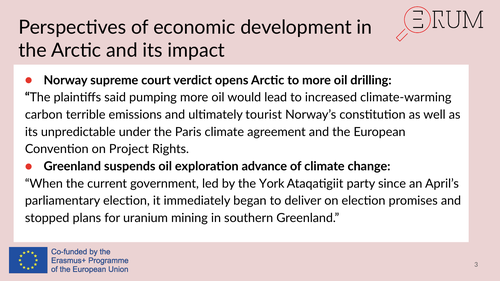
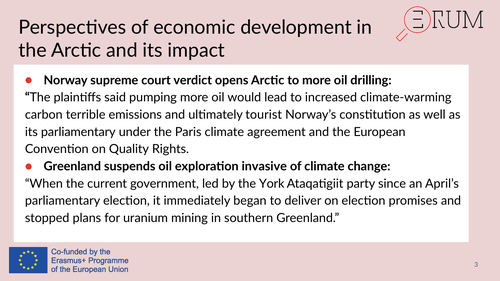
its unpredictable: unpredictable -> parliamentary (78, 132)
Project: Project -> Quality (129, 149)
advance: advance -> invasive (264, 167)
